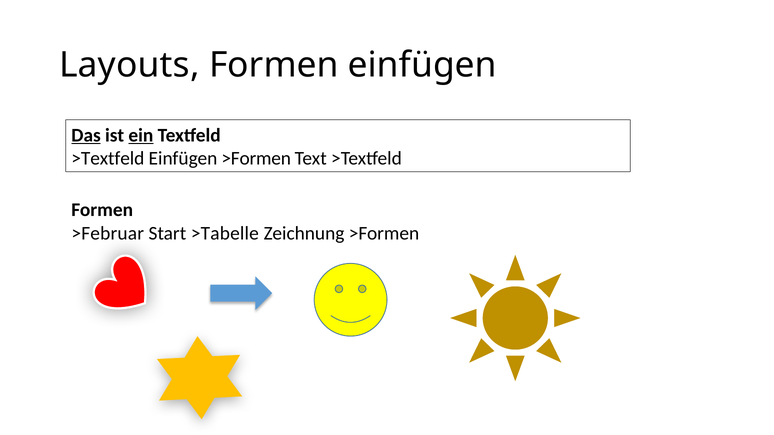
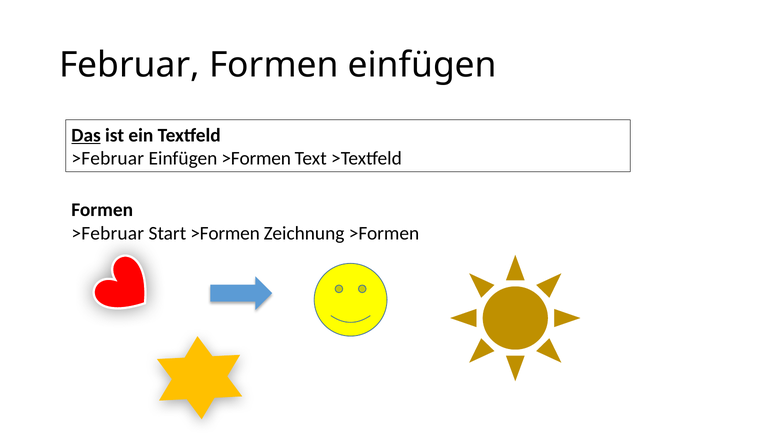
Layouts: Layouts -> Februar (129, 65)
ein underline: present -> none (141, 135)
>Textfeld: >Textfeld -> >Februar (108, 159)
Start >Tabelle: >Tabelle -> >Formen (225, 233)
